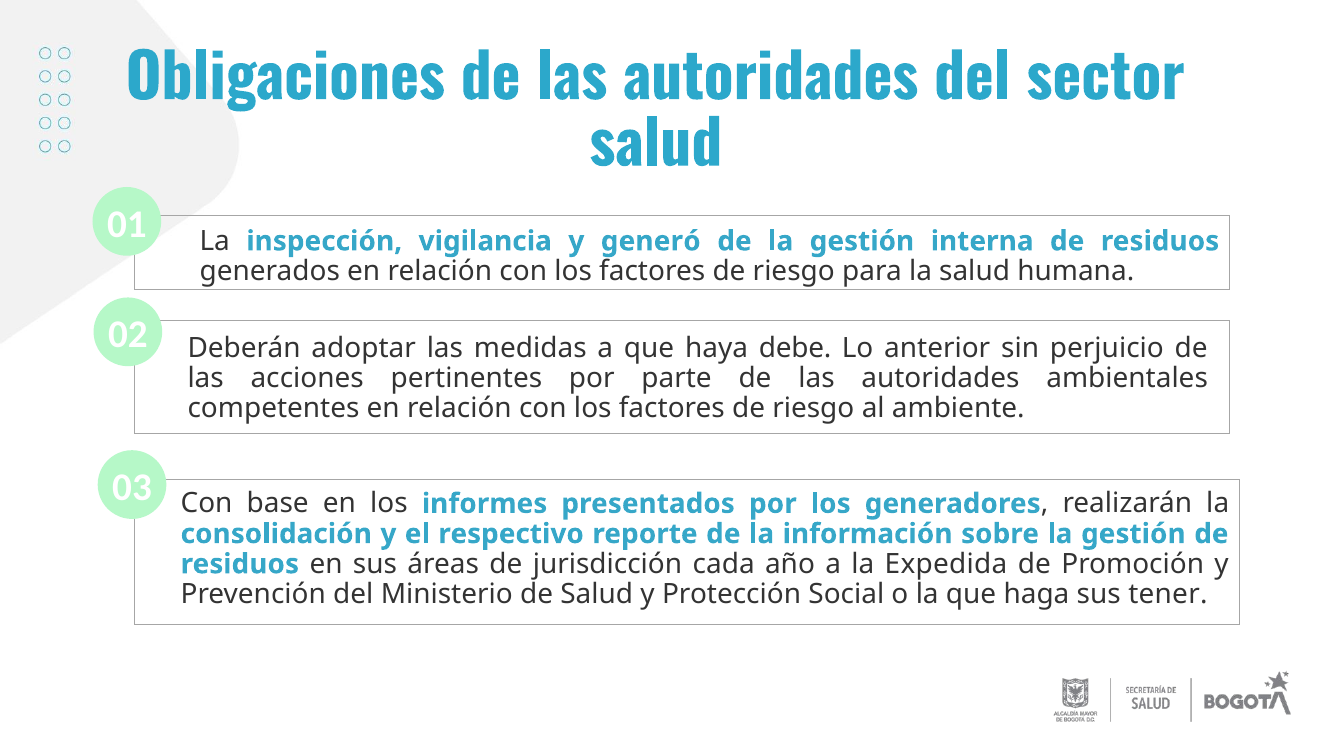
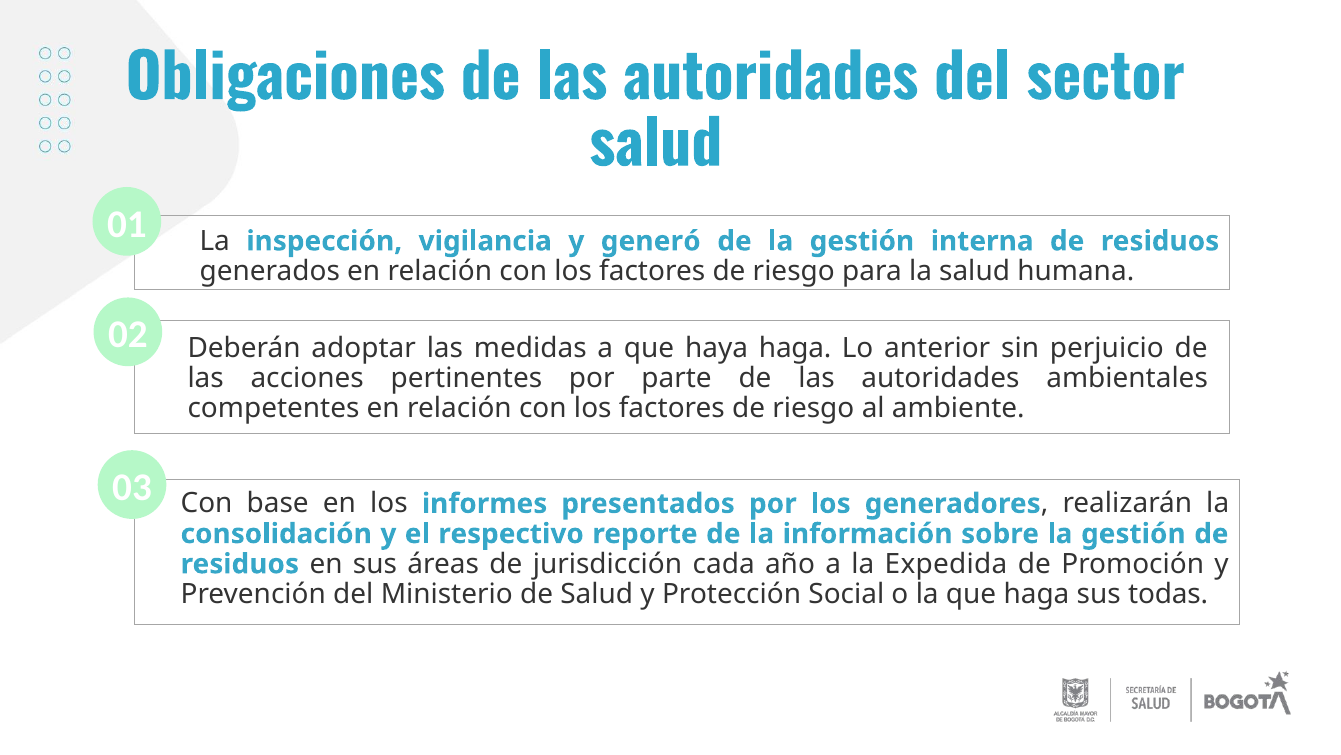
haya debe: debe -> haga (795, 348)
tener: tener -> todas (1168, 594)
